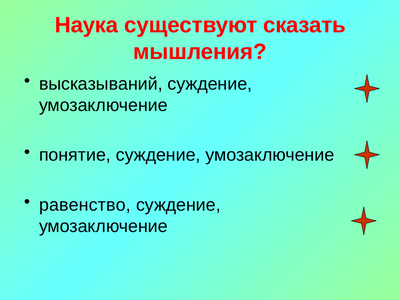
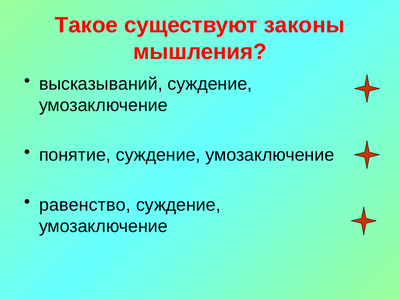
Наука: Наука -> Такое (86, 25)
сказать: сказать -> законы (304, 25)
